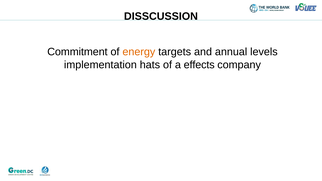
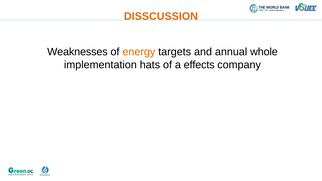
DISSCUSSION colour: black -> orange (161, 16)
Commitment: Commitment -> Weaknesses (77, 52)
levels: levels -> whole (264, 52)
